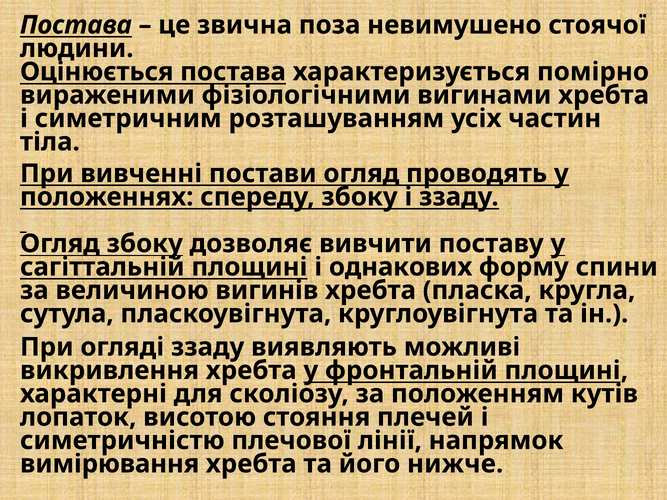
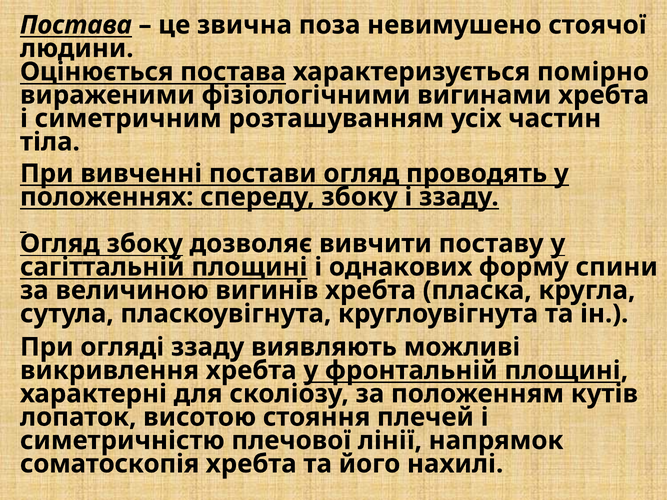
вимірювання: вимірювання -> соматоскопія (110, 464)
нижче: нижче -> нахилі (455, 464)
